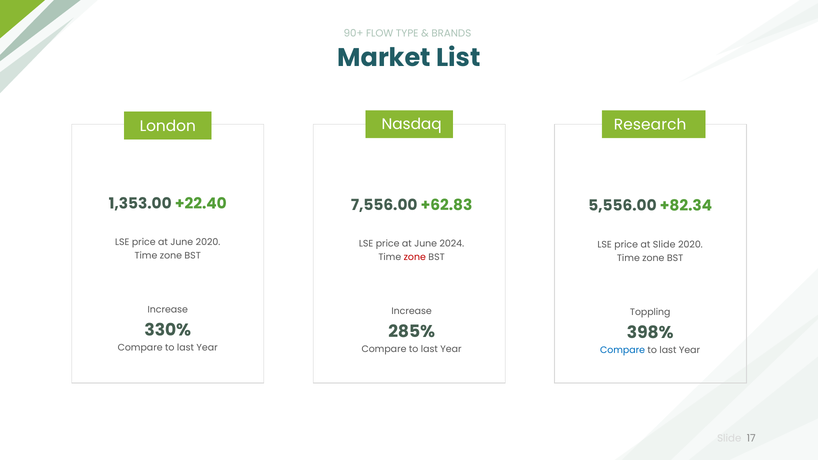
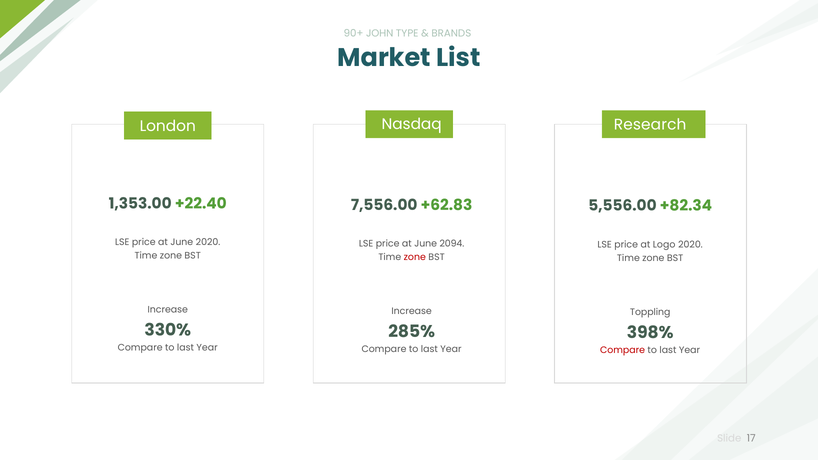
FLOW: FLOW -> JOHN (380, 34)
2024: 2024 -> 2094 (452, 244)
at Slide: Slide -> Logo (664, 245)
Compare colour: blue -> red (623, 350)
